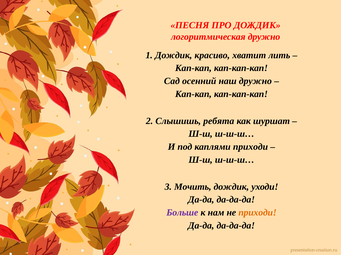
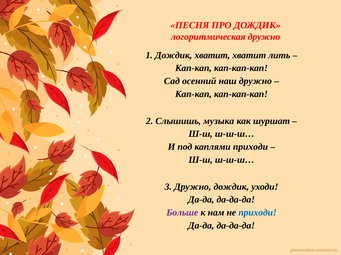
Дождик красиво: красиво -> хватит (212, 55)
ребята: ребята -> музыка (219, 121)
3 Мочить: Мочить -> Дружно (193, 187)
приходи colour: orange -> blue (258, 213)
